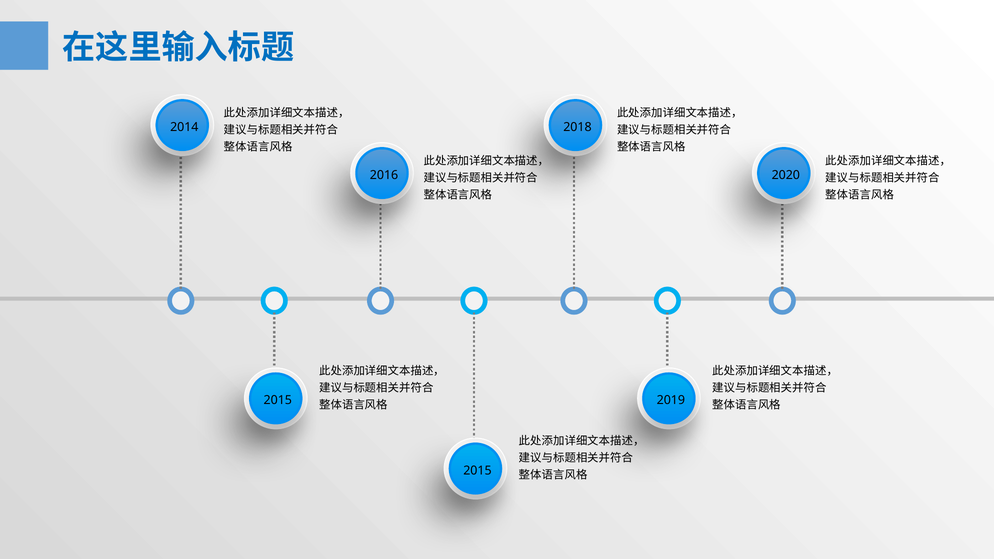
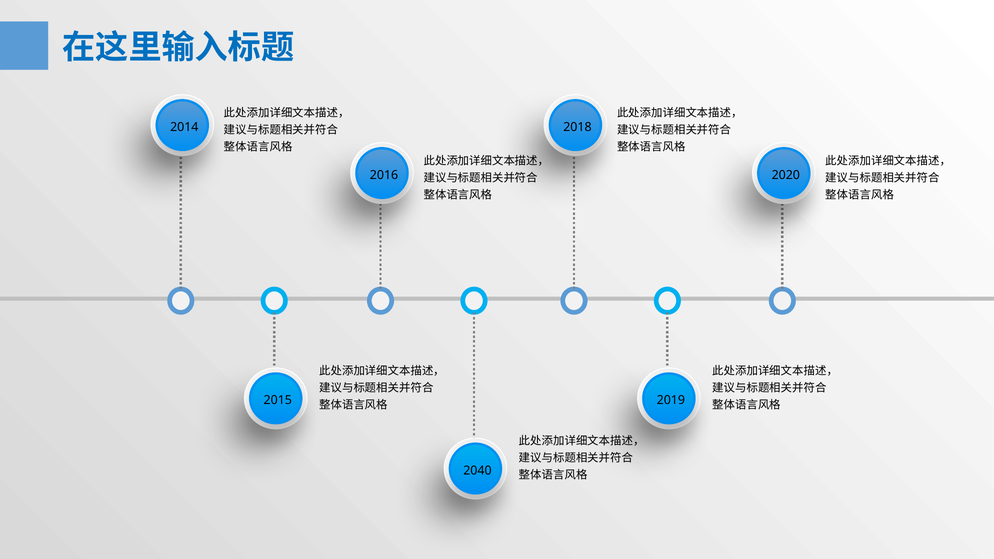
2015: 2015 -> 2040 (477, 471)
